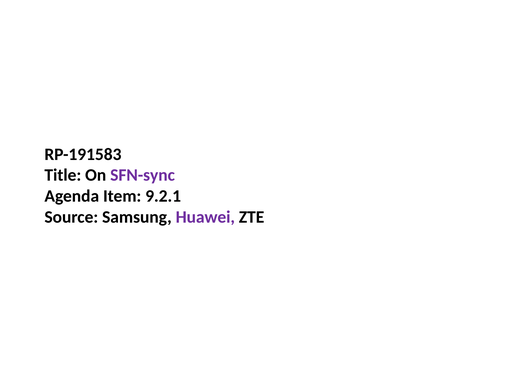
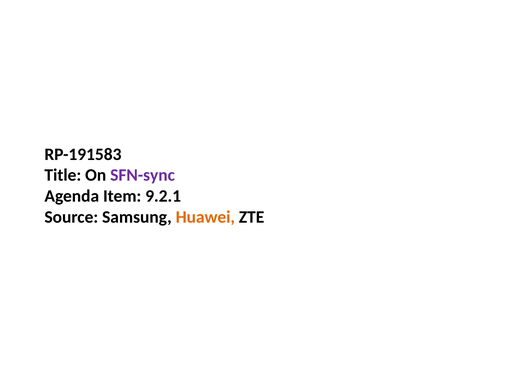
Huawei colour: purple -> orange (205, 217)
